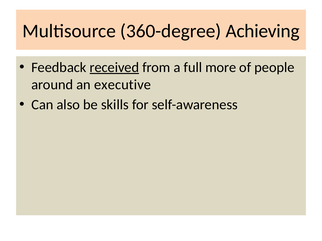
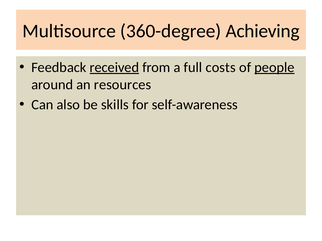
more: more -> costs (221, 68)
people underline: none -> present (274, 68)
executive: executive -> resources (123, 85)
